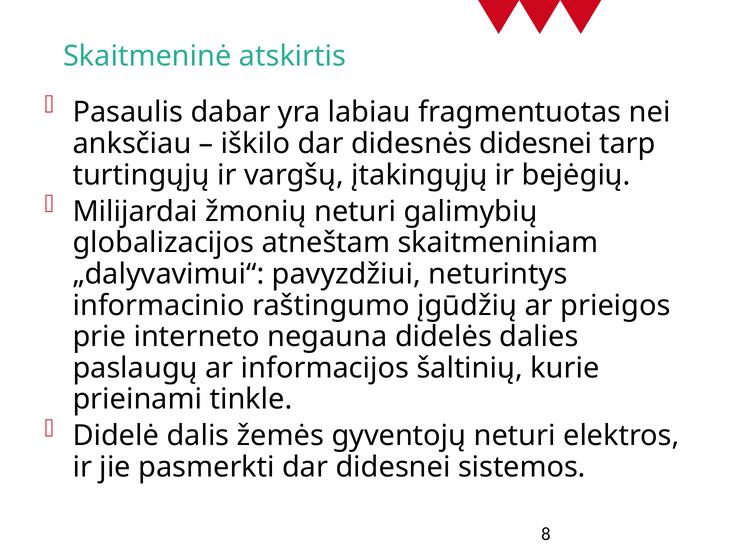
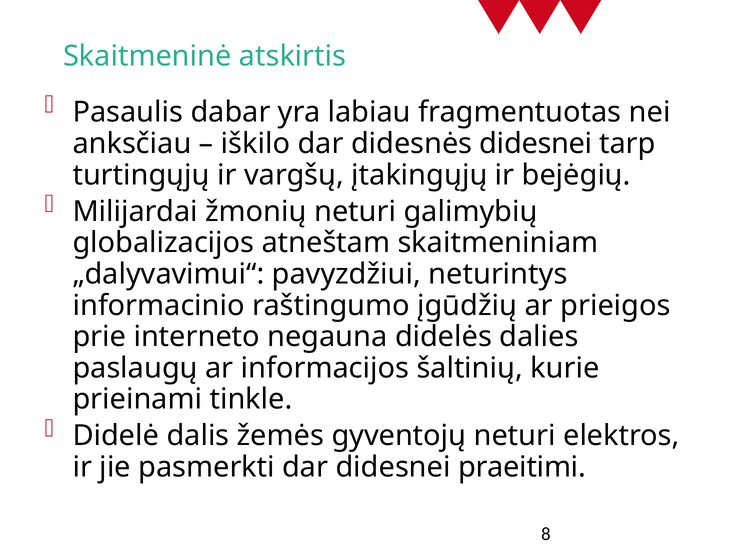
sistemos: sistemos -> praeitimi (522, 467)
